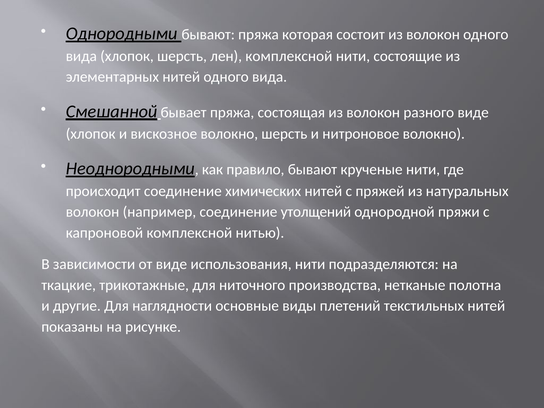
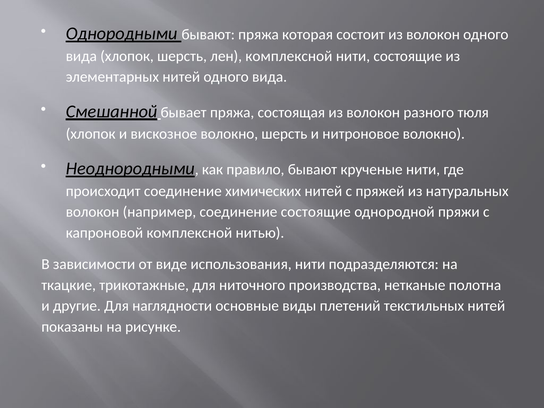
разного виде: виде -> тюля (473, 113)
соединение утолщений: утолщений -> состоящие (316, 212)
